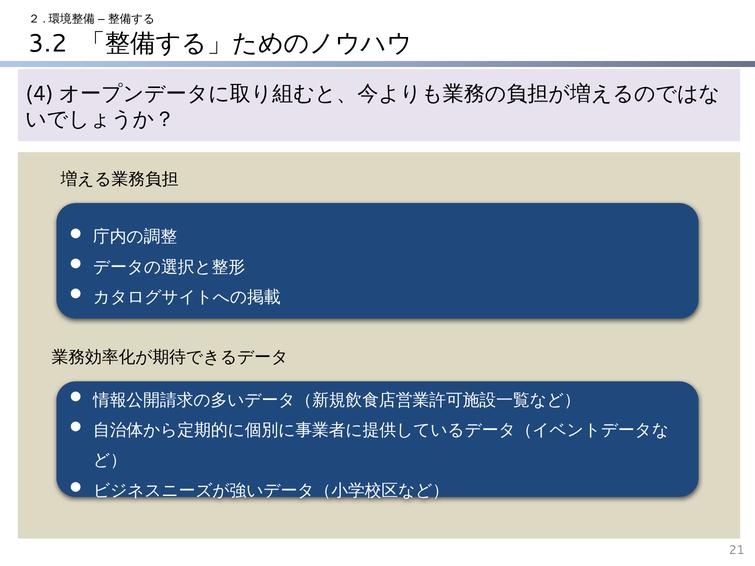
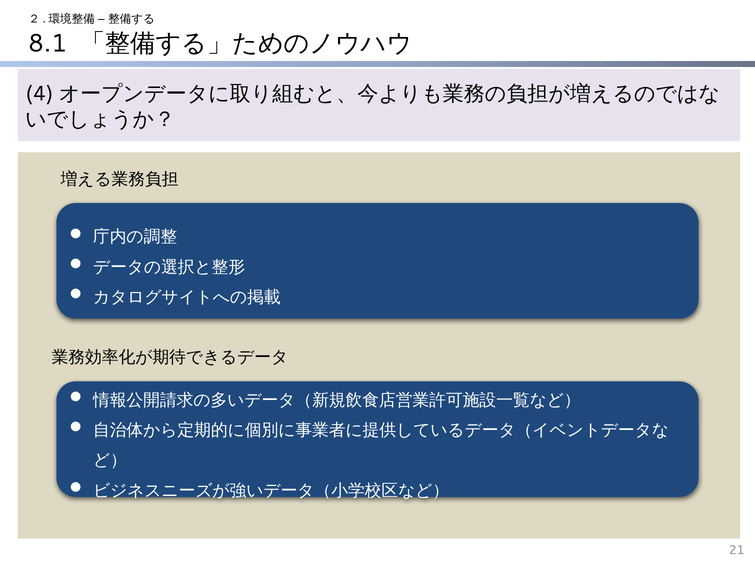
3.2: 3.2 -> 8.1 (48, 43)
